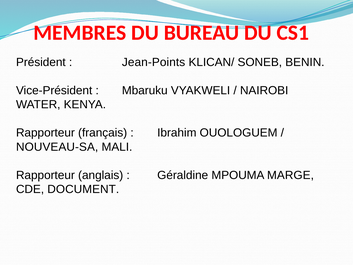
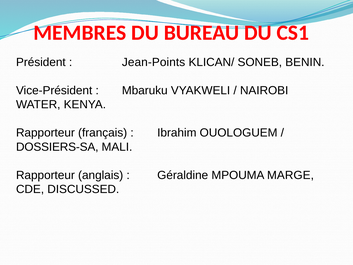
NOUVEAU-SA: NOUVEAU-SA -> DOSSIERS-SA (57, 147)
DOCUMENT: DOCUMENT -> DISCUSSED (83, 189)
